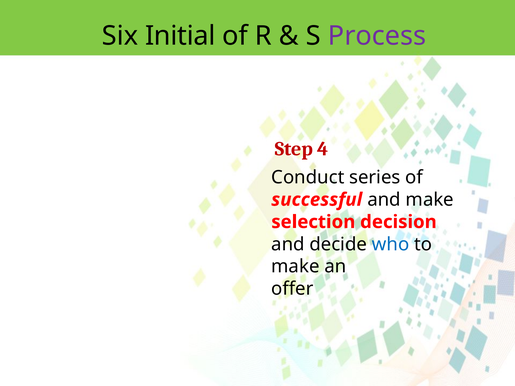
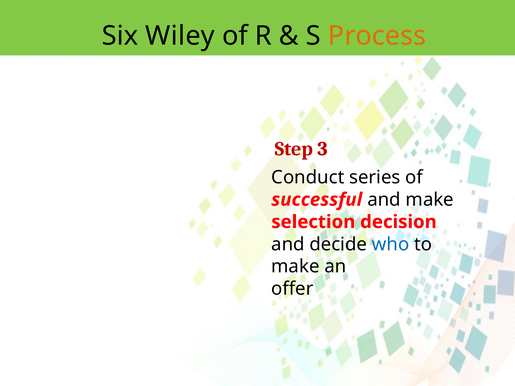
Initial: Initial -> Wiley (180, 36)
Process colour: purple -> orange (377, 36)
4: 4 -> 3 (322, 149)
